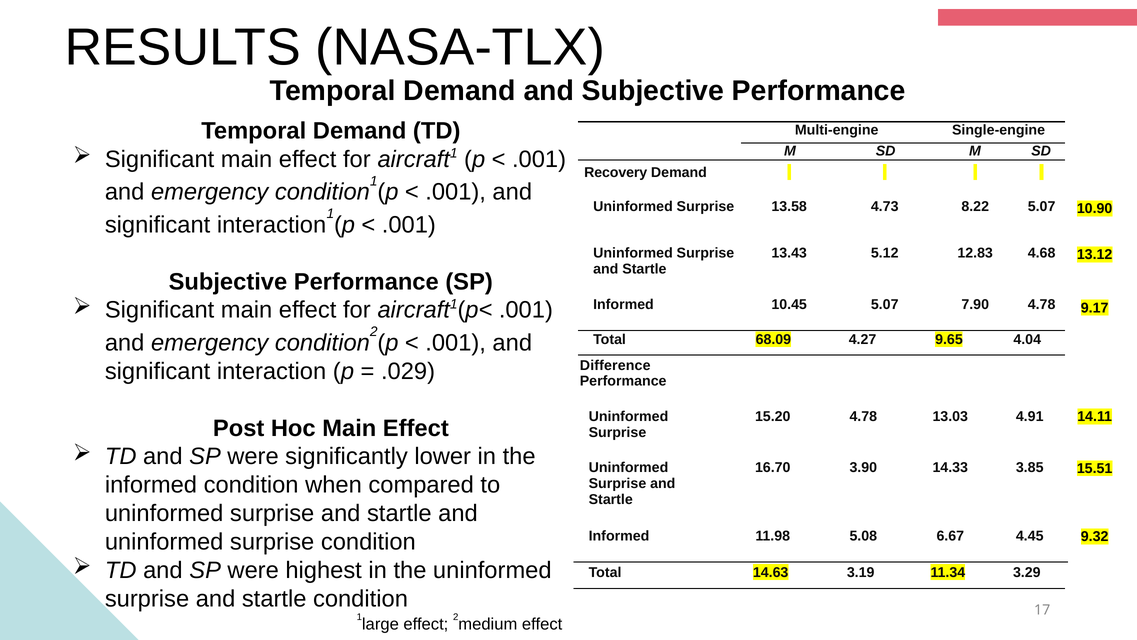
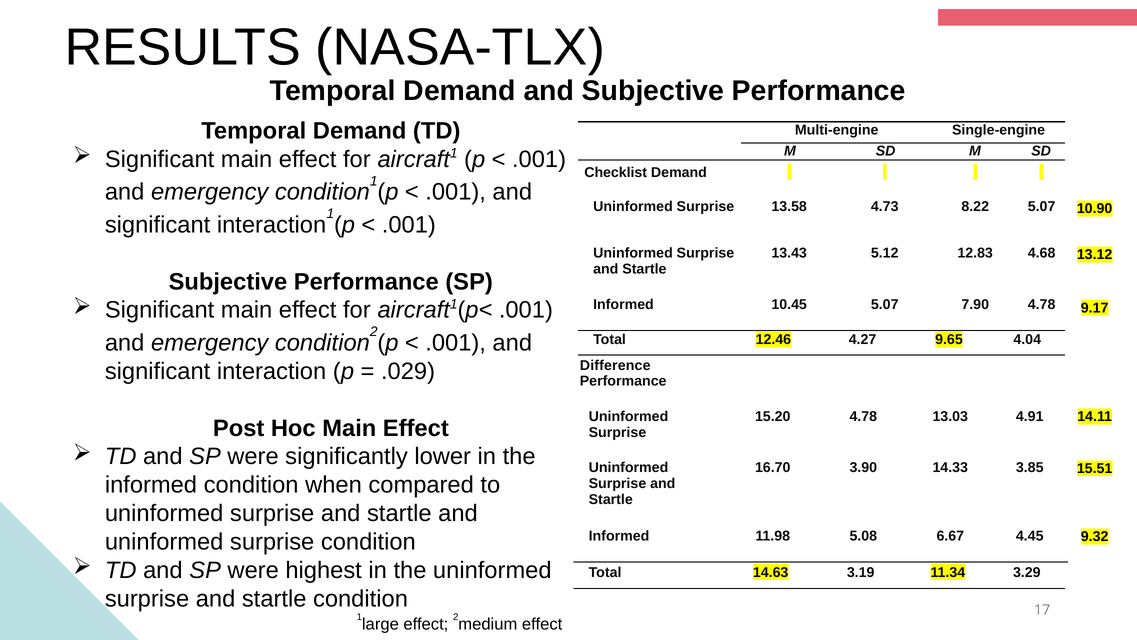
Recovery: Recovery -> Checklist (616, 172)
68.09: 68.09 -> 12.46 (773, 339)
